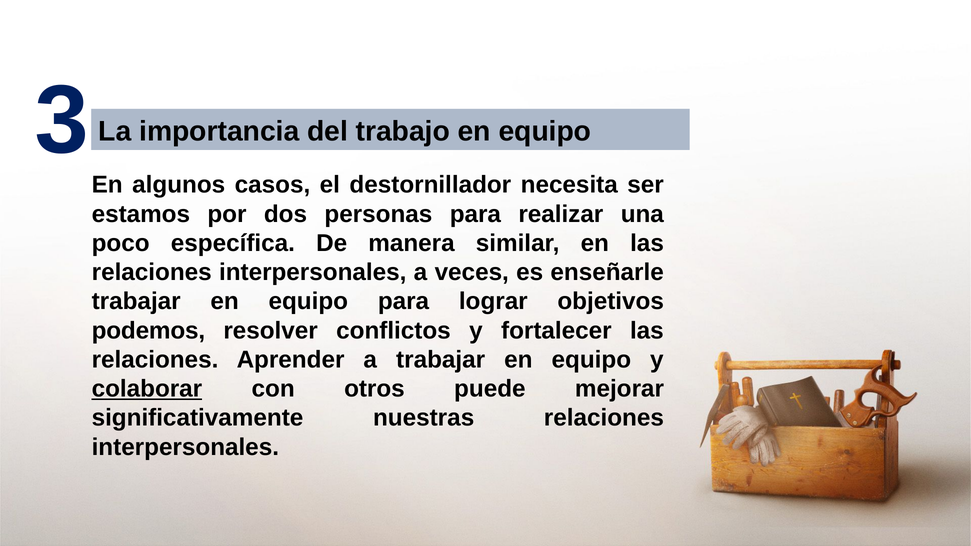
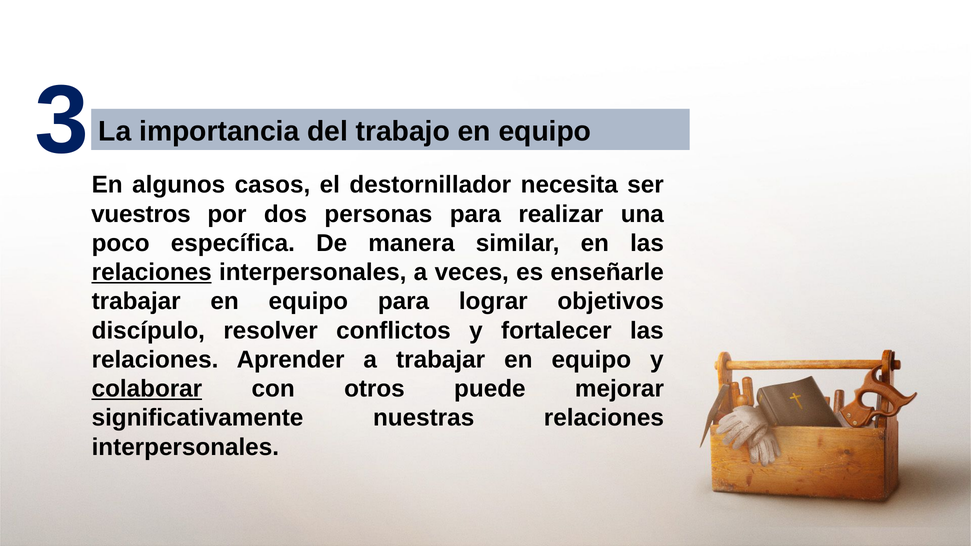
estamos: estamos -> vuestros (141, 214)
relaciones underline: none -> present (152, 272)
podemos: podemos -> discípulo (148, 331)
